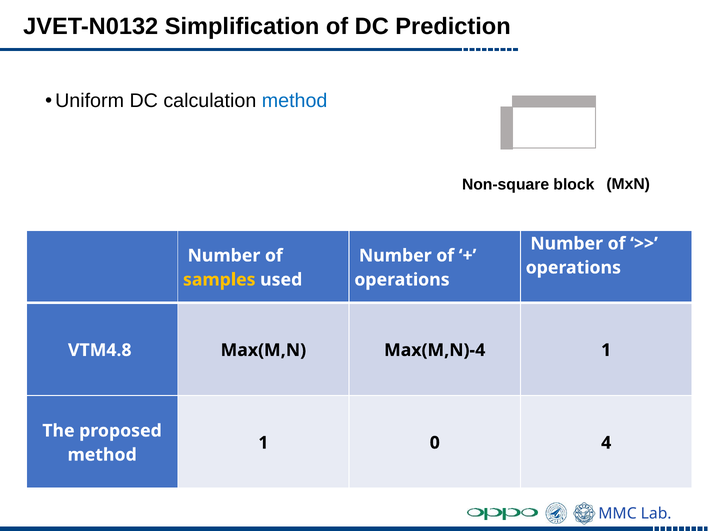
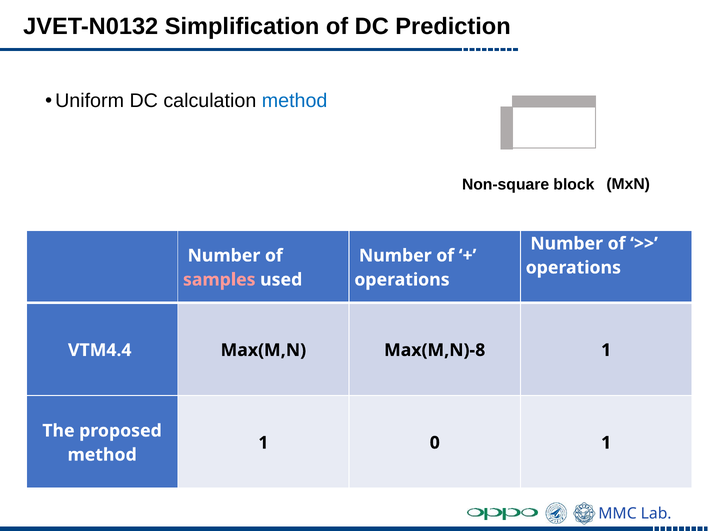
samples colour: yellow -> pink (219, 280)
VTM4.8: VTM4.8 -> VTM4.4 (100, 350)
Max(M,N)-4: Max(M,N)-4 -> Max(M,N)-8 (435, 350)
0 4: 4 -> 1 (606, 443)
